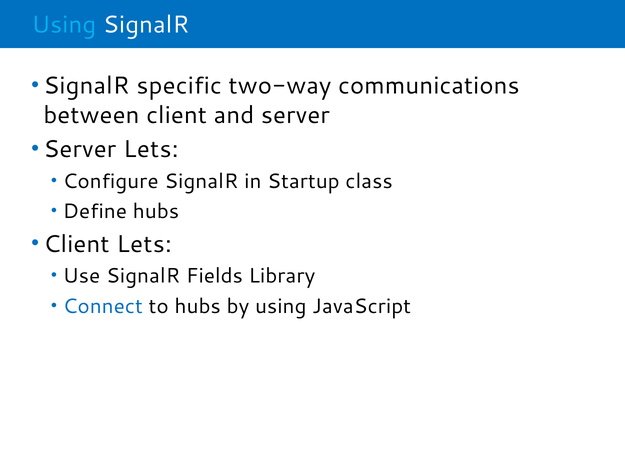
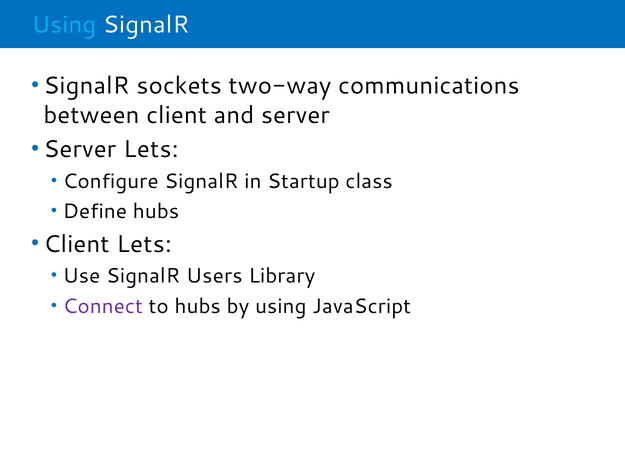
specific: specific -> sockets (179, 86)
Fields: Fields -> Users (214, 277)
Connect colour: blue -> purple (103, 307)
